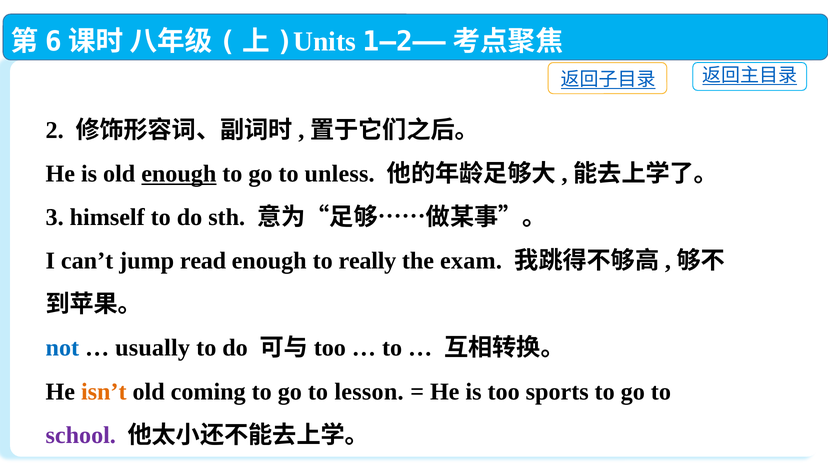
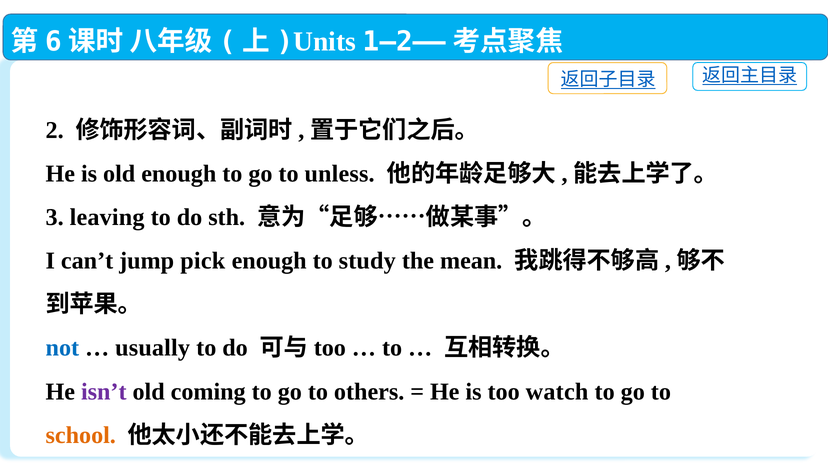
enough underline: present -> none (179, 174)
himself: himself -> leaving (107, 217)
read: read -> pick (203, 261)
really: really -> study (367, 261)
exam: exam -> mean (471, 261)
isn’t colour: orange -> purple (104, 391)
lesson: lesson -> others (369, 391)
sports: sports -> watch (557, 391)
school colour: purple -> orange (81, 435)
